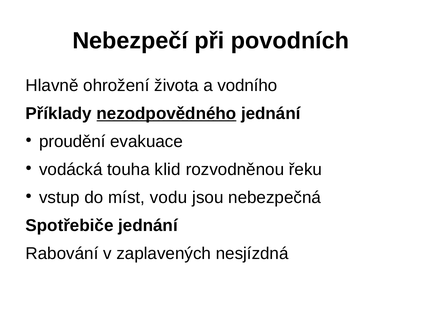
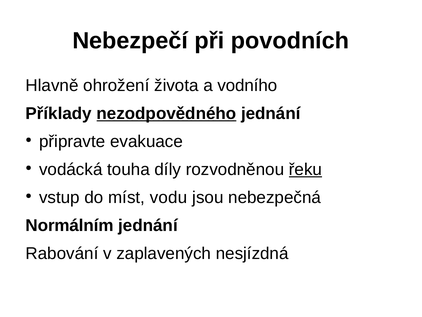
proudění: proudění -> připravte (72, 141)
klid: klid -> díly (168, 169)
řeku underline: none -> present (305, 169)
Spotřebiče: Spotřebiče -> Normálním (70, 225)
